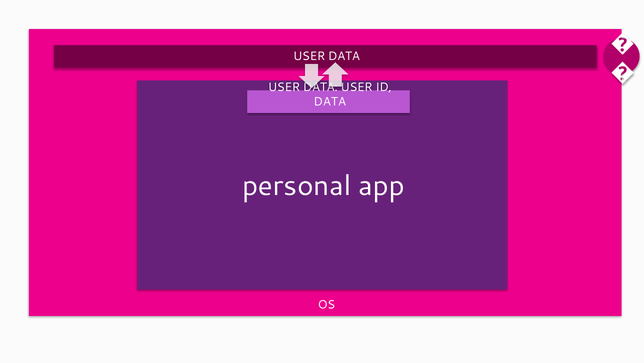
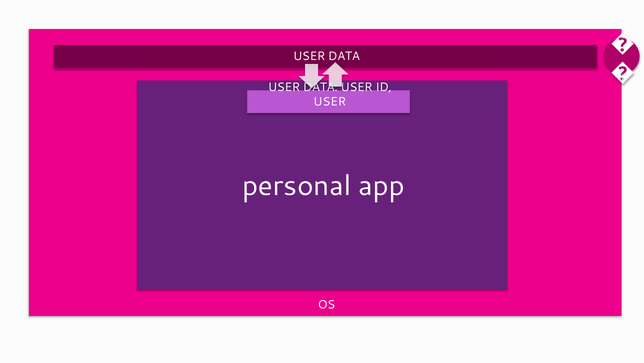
DATA: DATA -> USER (330, 101)
